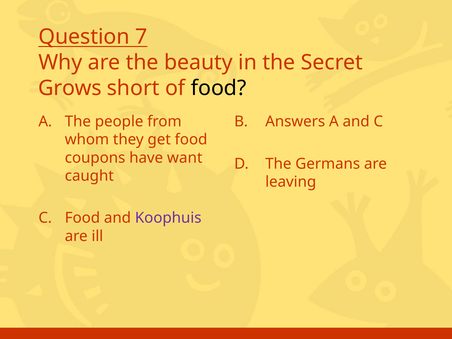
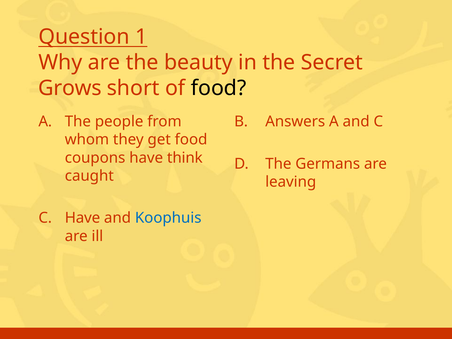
7: 7 -> 1 (141, 37)
want: want -> think (185, 158)
C Food: Food -> Have (82, 218)
Koophuis colour: purple -> blue (168, 218)
